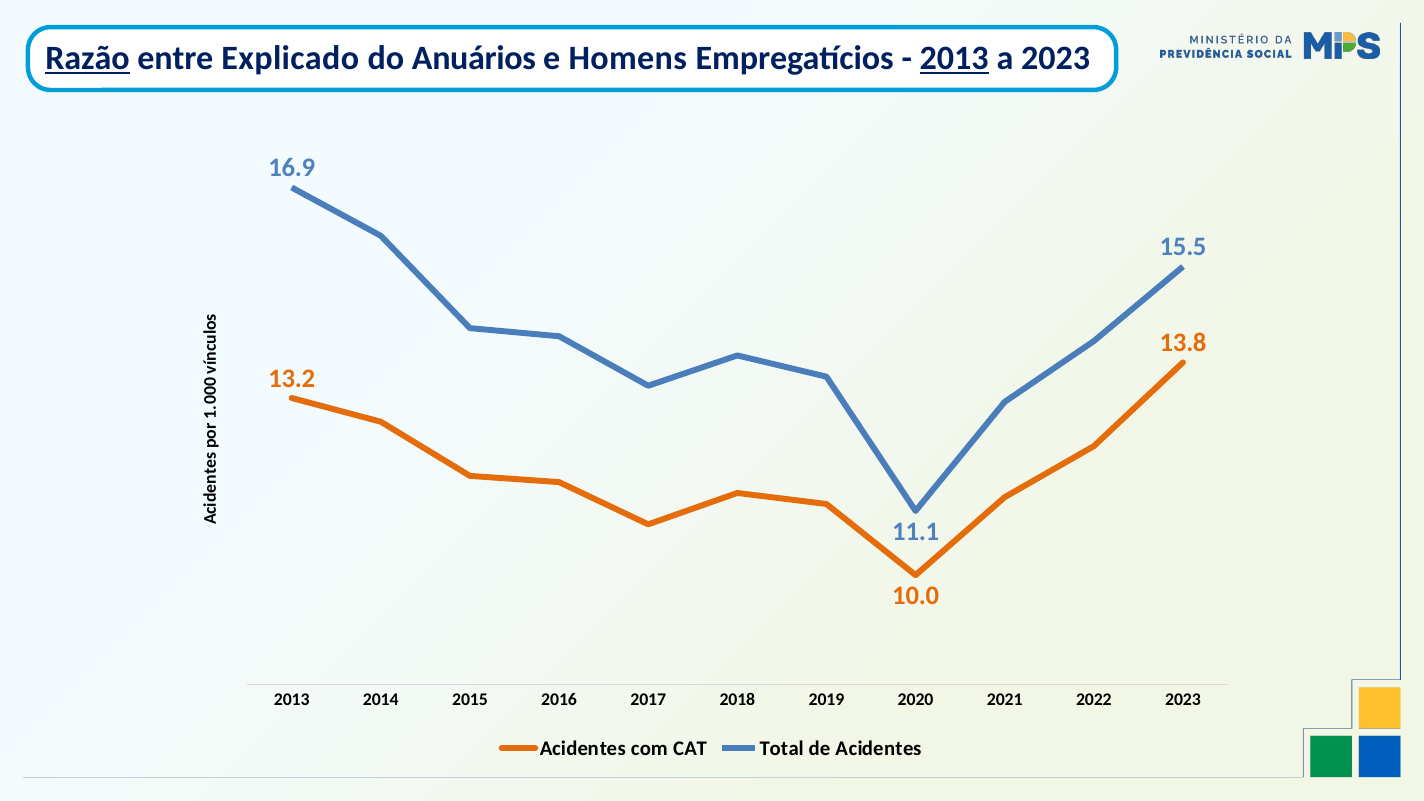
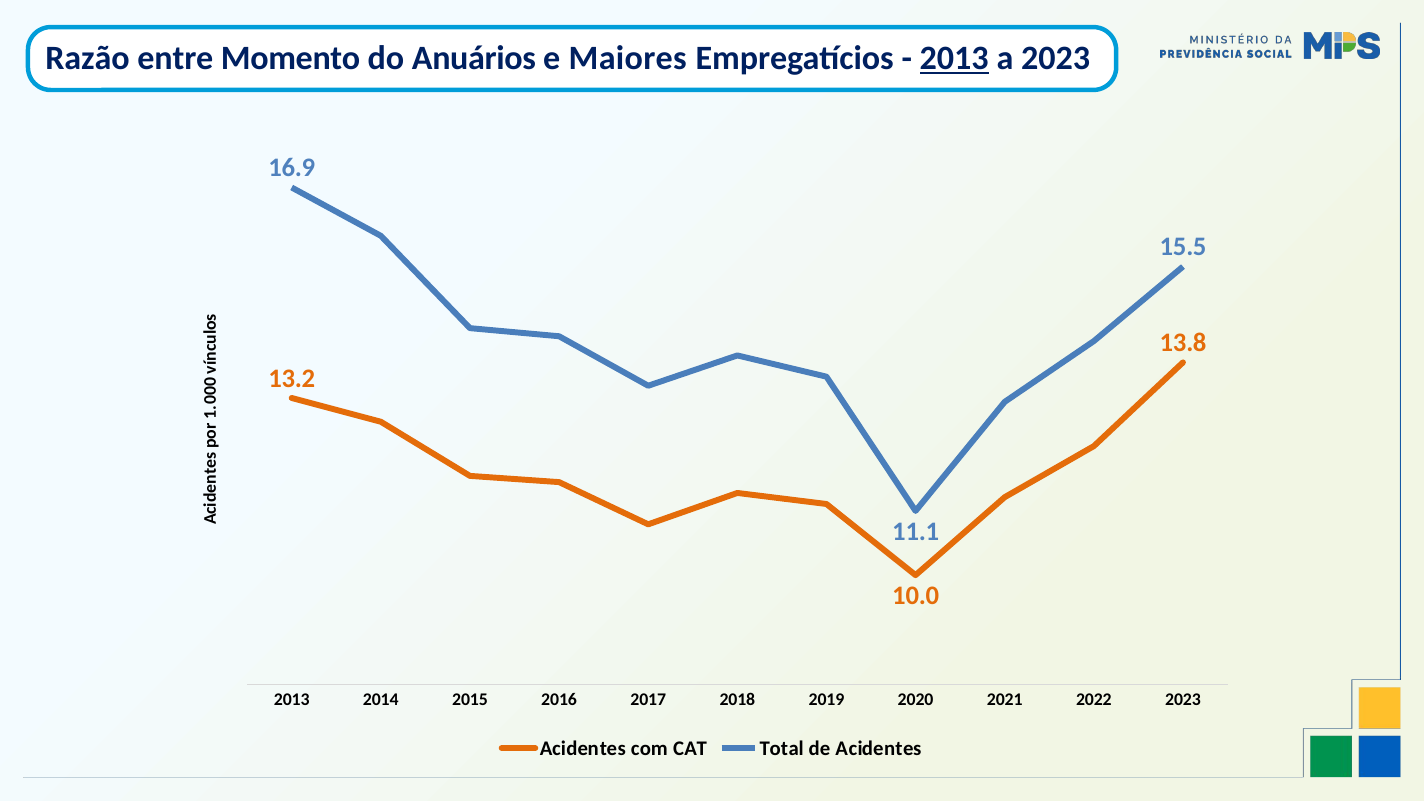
Razão underline: present -> none (87, 59)
Explicado: Explicado -> Momento (291, 59)
Homens: Homens -> Maiores (628, 59)
